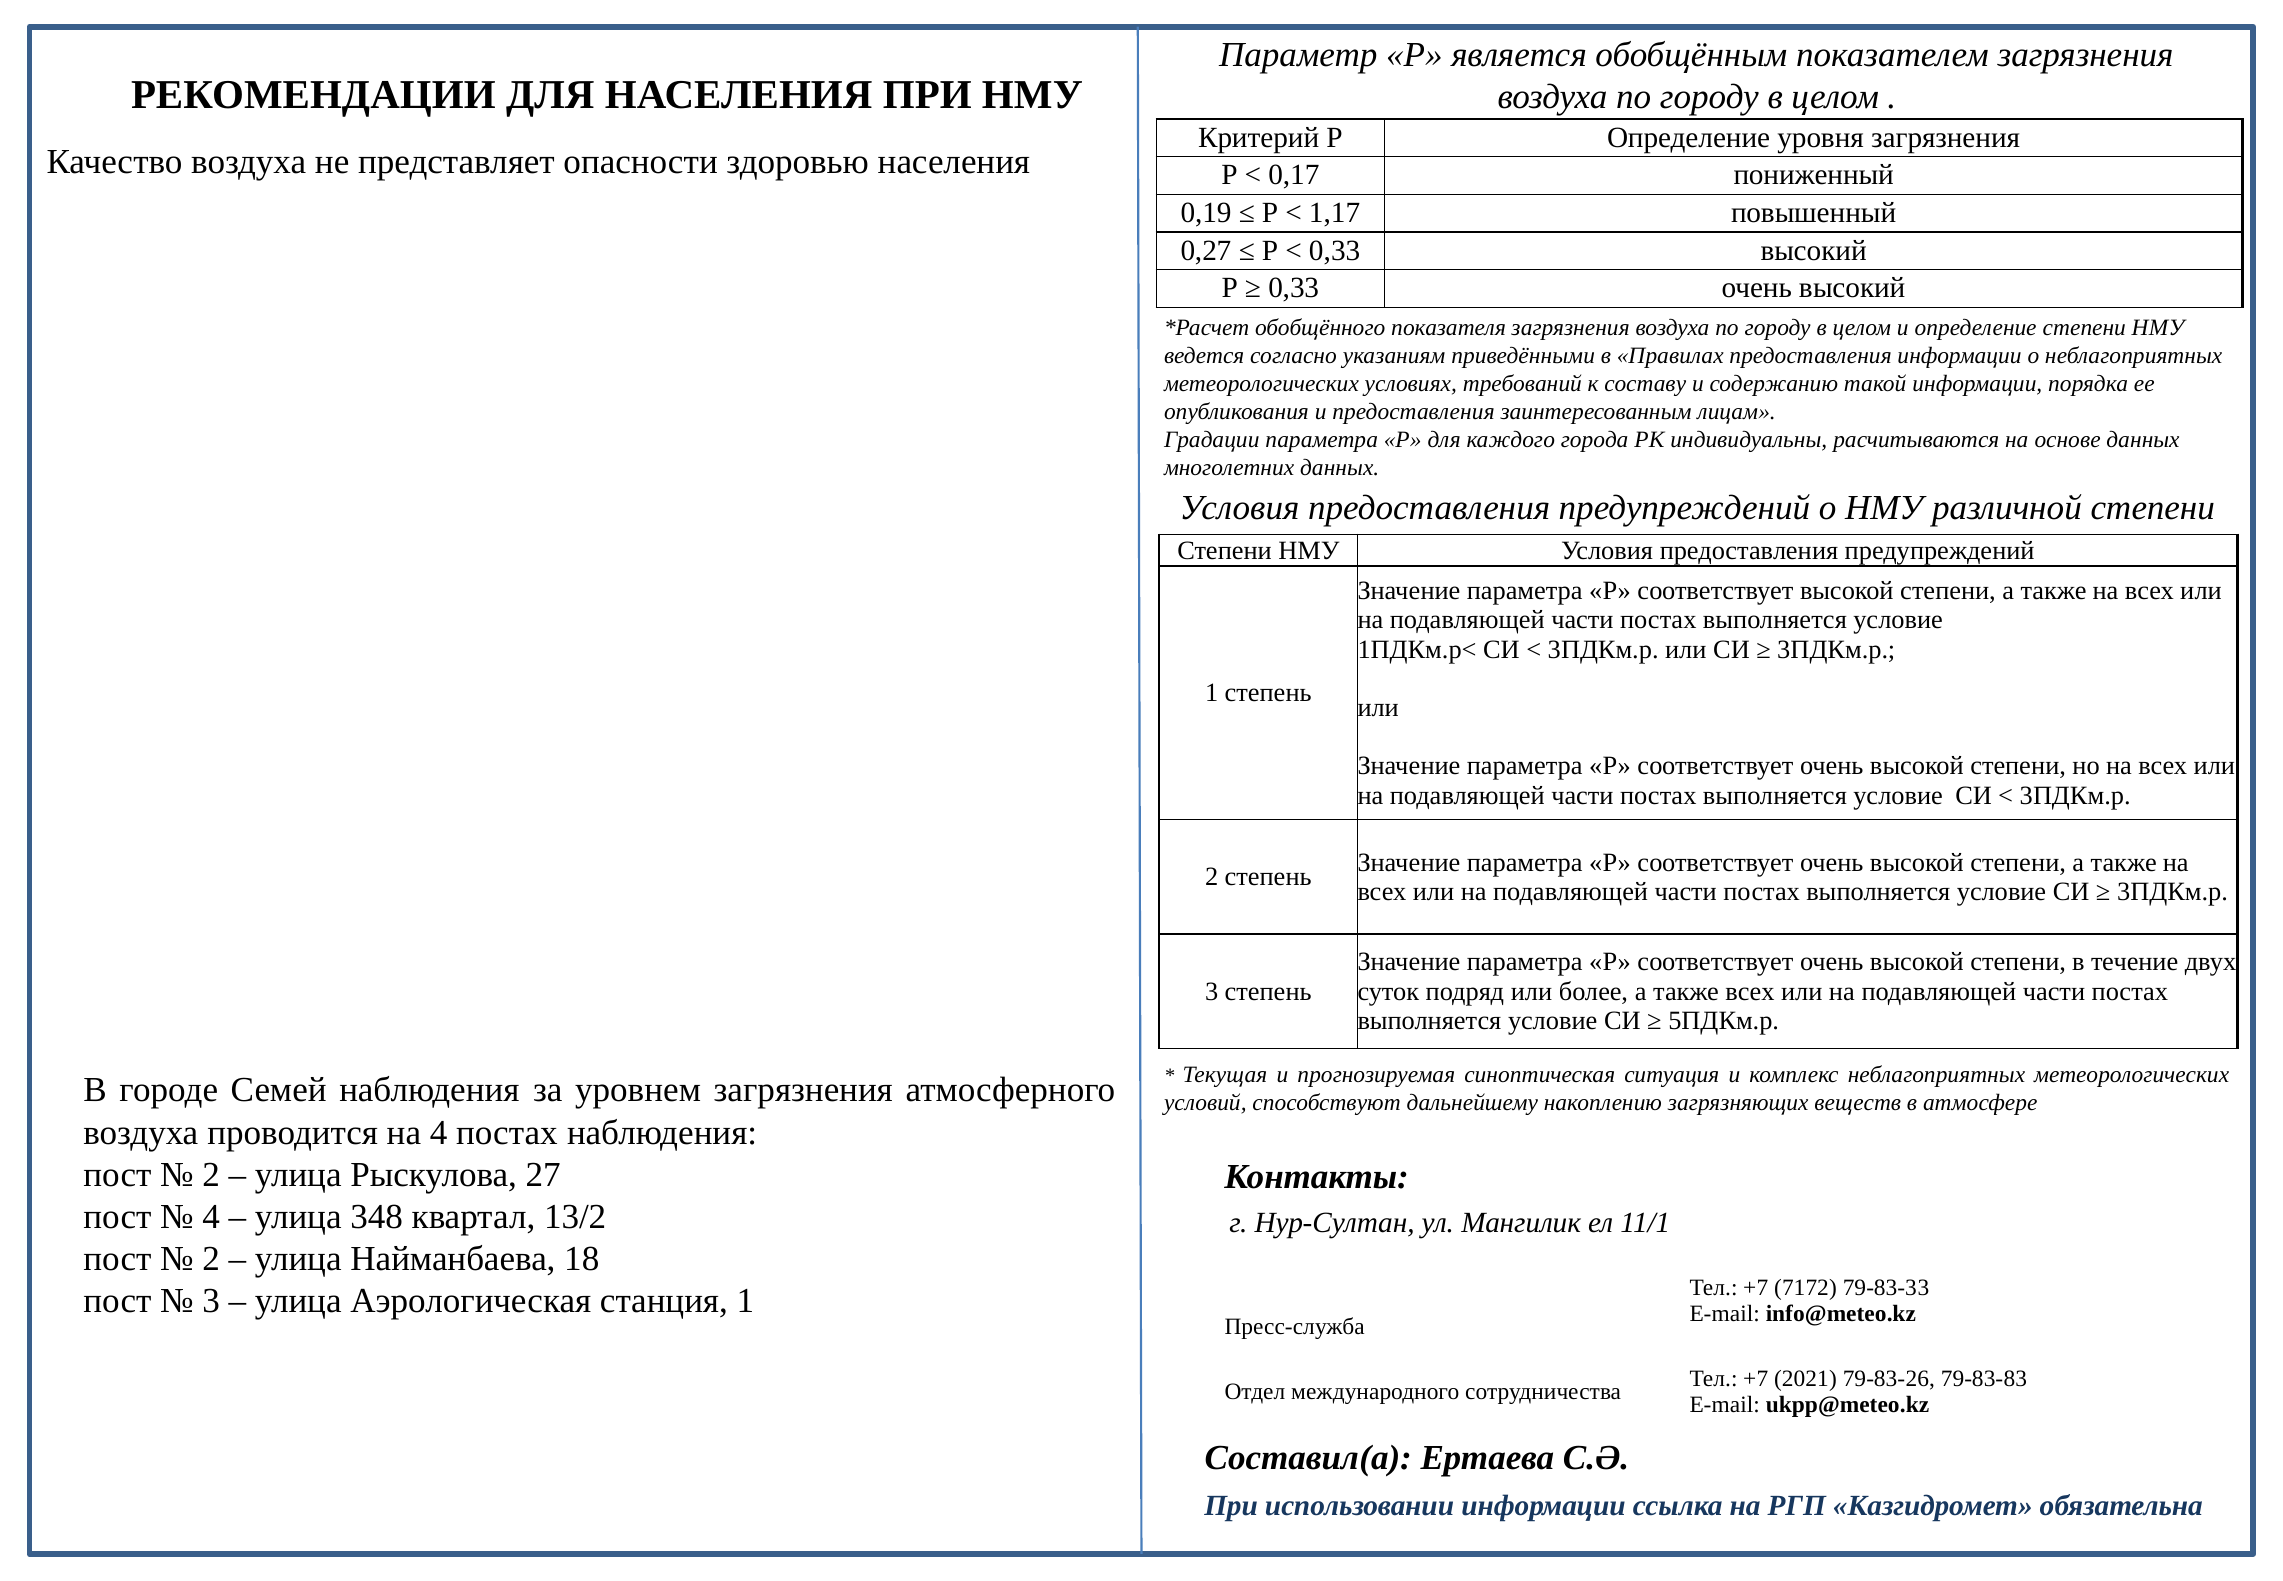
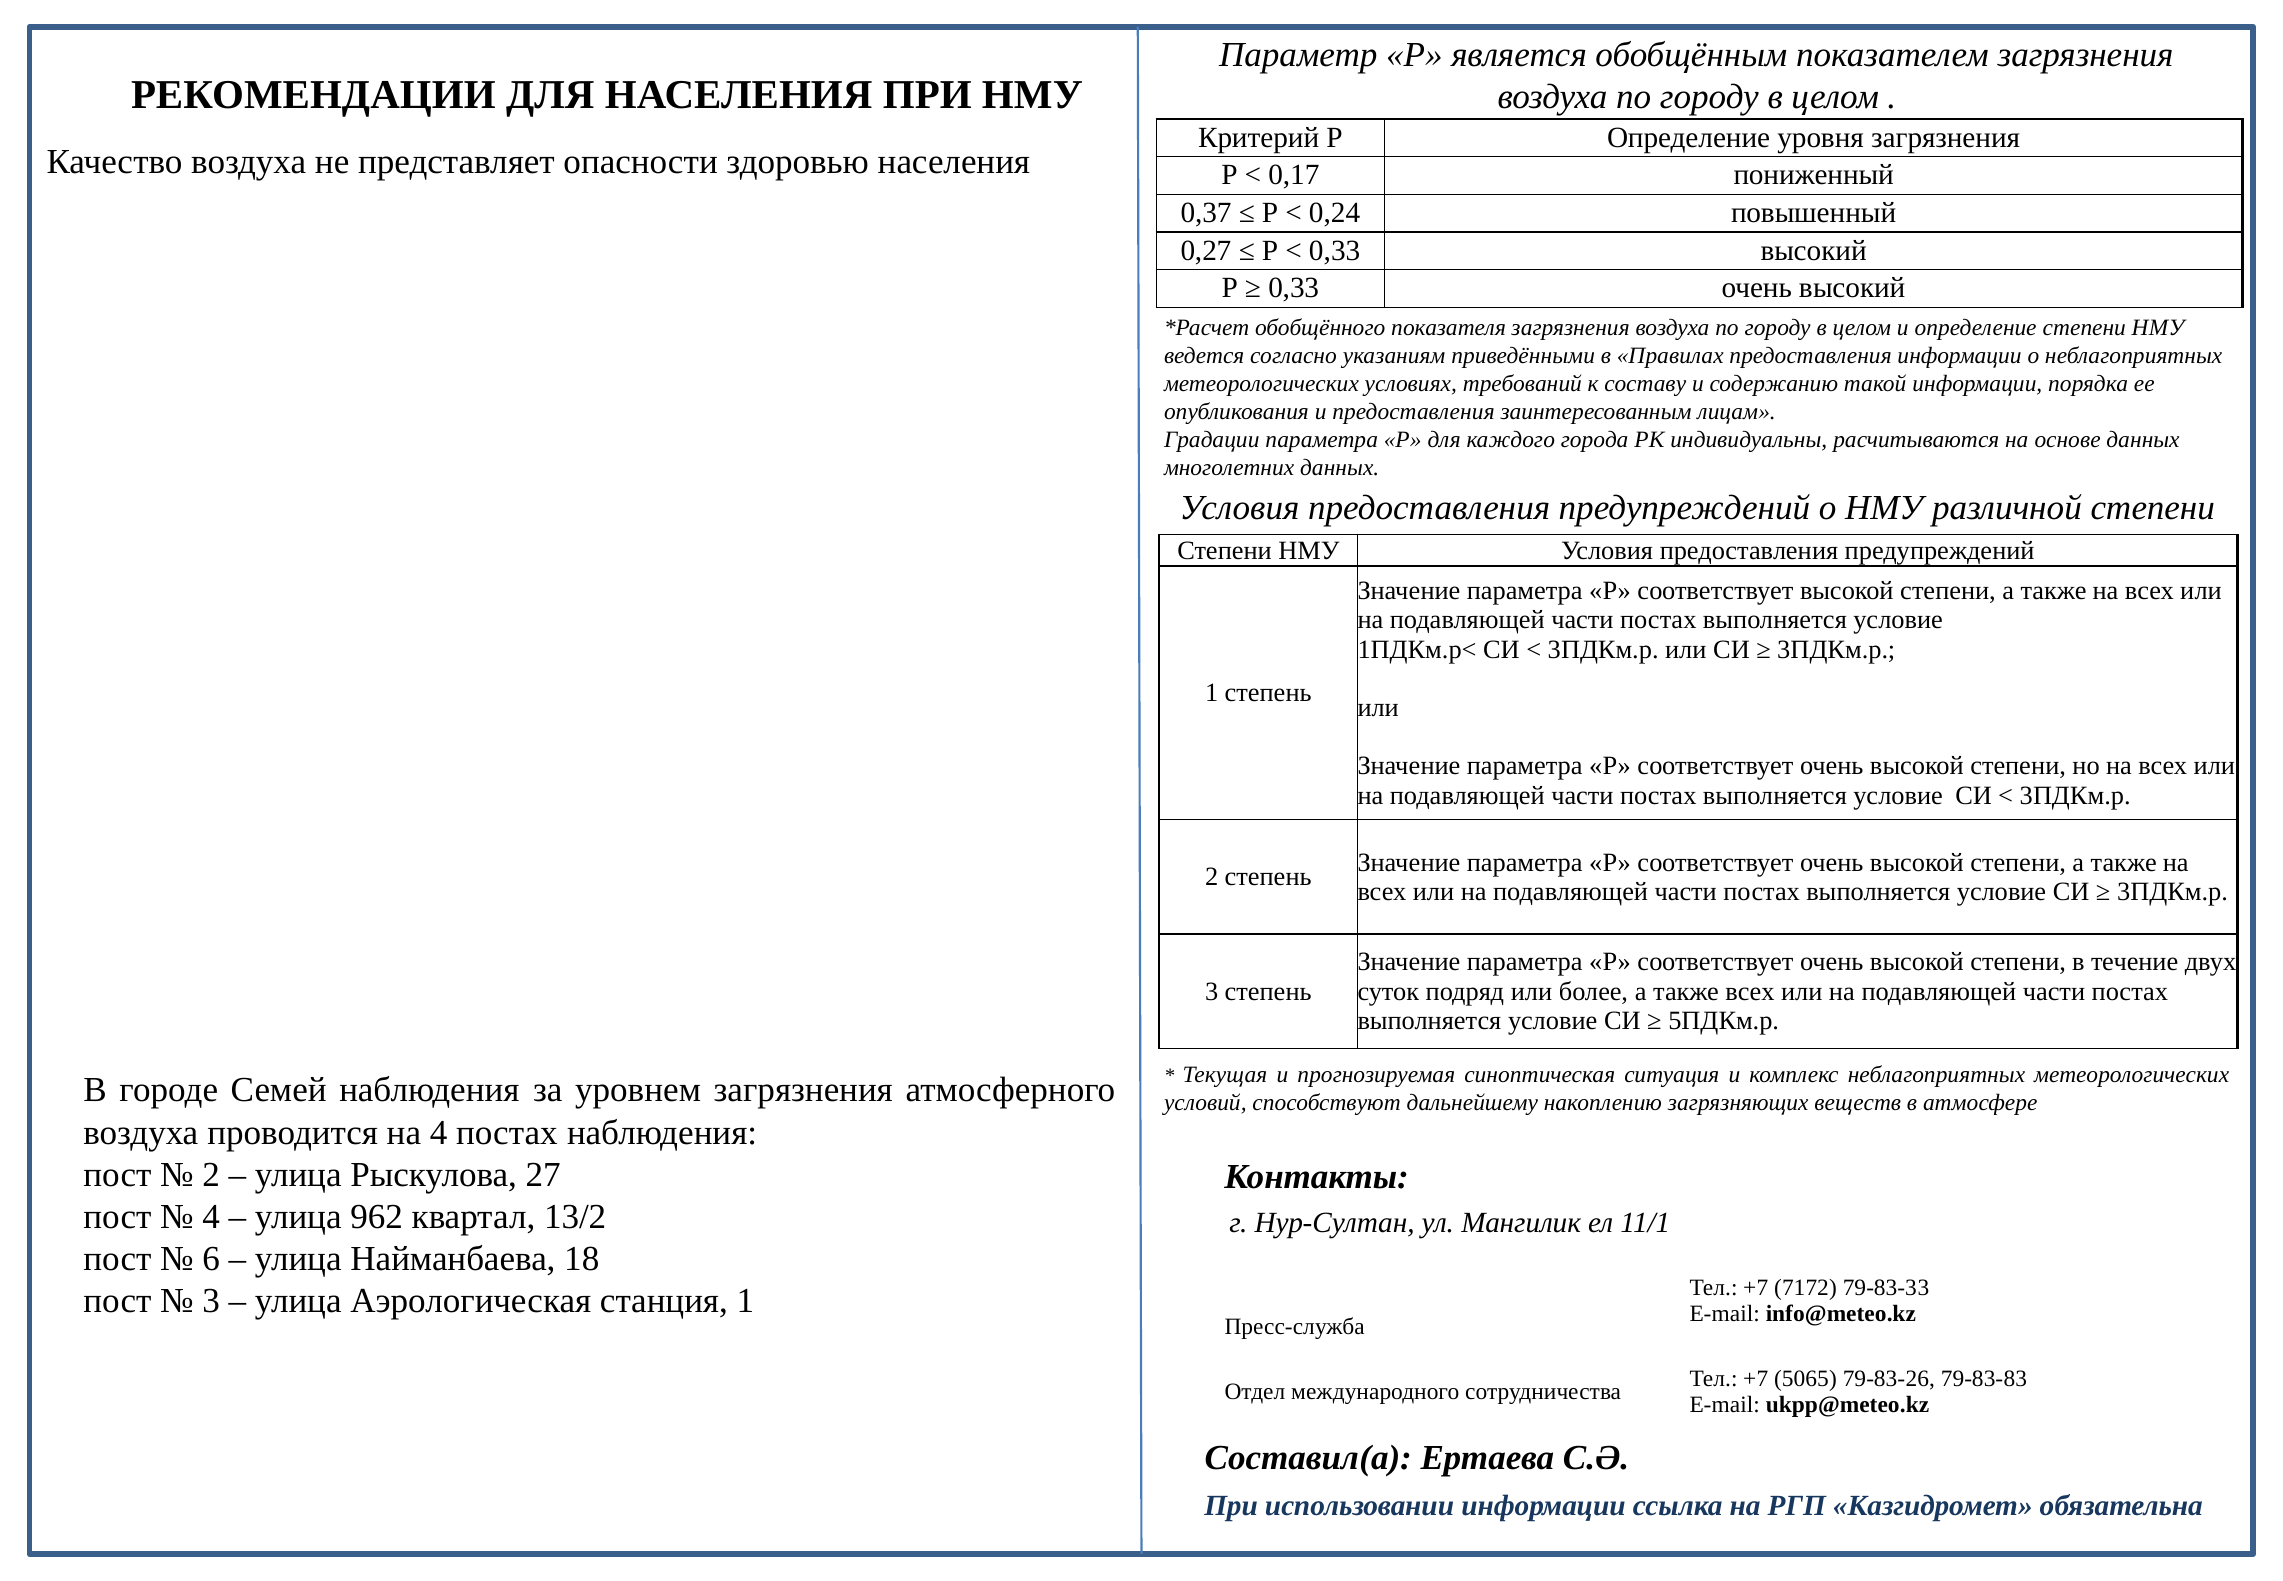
0,19: 0,19 -> 0,37 (1206, 213)
1,17: 1,17 -> 0,24 (1335, 213)
348: 348 -> 962 (377, 1216)
2: 2 -> 6 (211, 1259)
2021: 2021 -> 5065 (1805, 1379)
